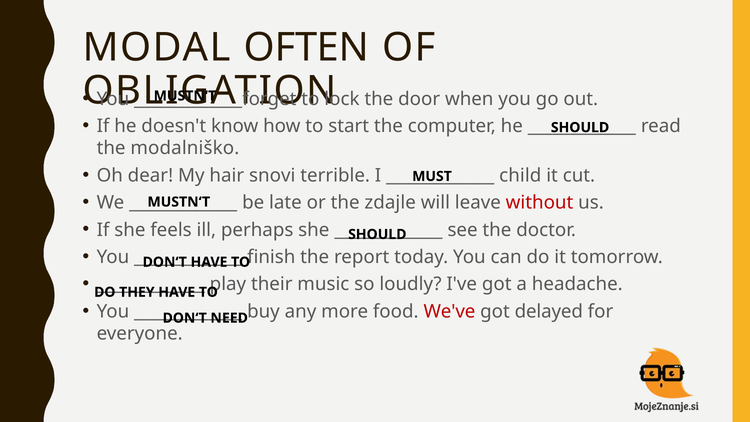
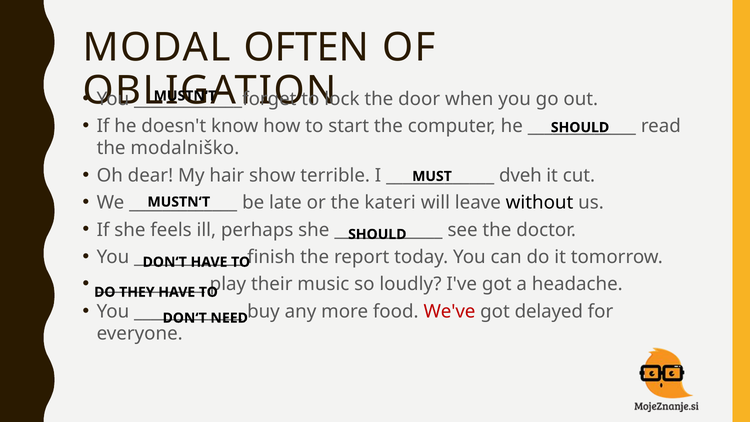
snovi: snovi -> show (272, 175)
child: child -> dveh (520, 175)
zdajle: zdajle -> kateri (390, 203)
without colour: red -> black (540, 203)
